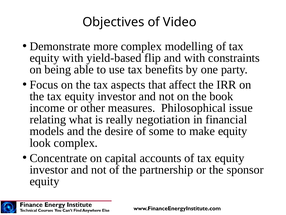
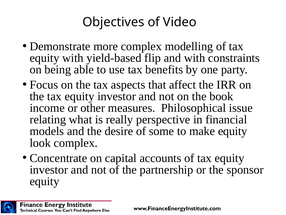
negotiation: negotiation -> perspective (163, 119)
